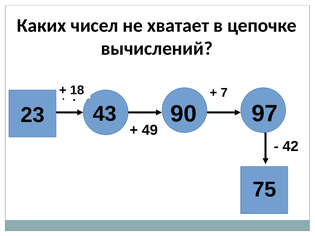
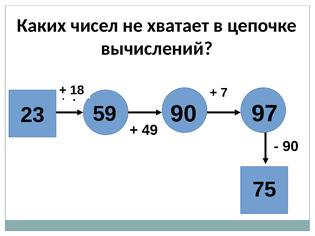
43: 43 -> 59 (105, 114)
42: 42 -> 90 (291, 146)
